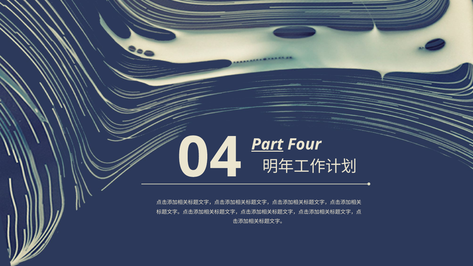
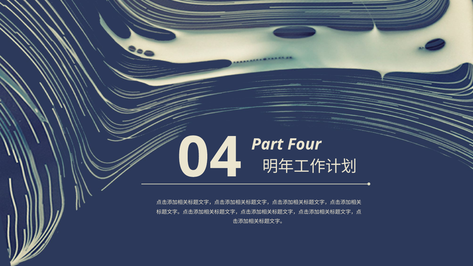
Part underline: present -> none (267, 144)
